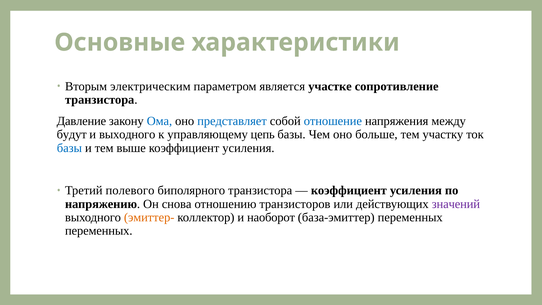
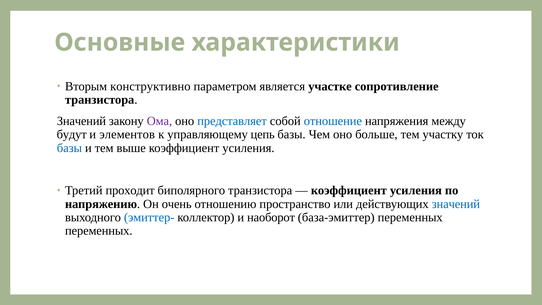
электрическим: электрическим -> конструктивно (150, 86)
Давление: Давление -> Значений (81, 121)
Ома colour: blue -> purple (159, 121)
и выходного: выходного -> элементов (127, 134)
полевого: полевого -> проходит (130, 190)
снова: снова -> очень (177, 204)
транзисторов: транзисторов -> пространство (295, 204)
значений colour: purple -> blue (456, 204)
эмиттер- colour: orange -> blue (149, 217)
